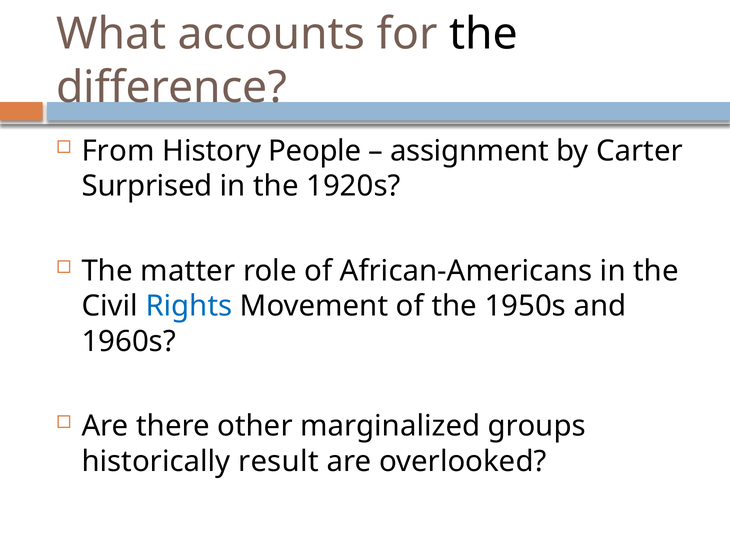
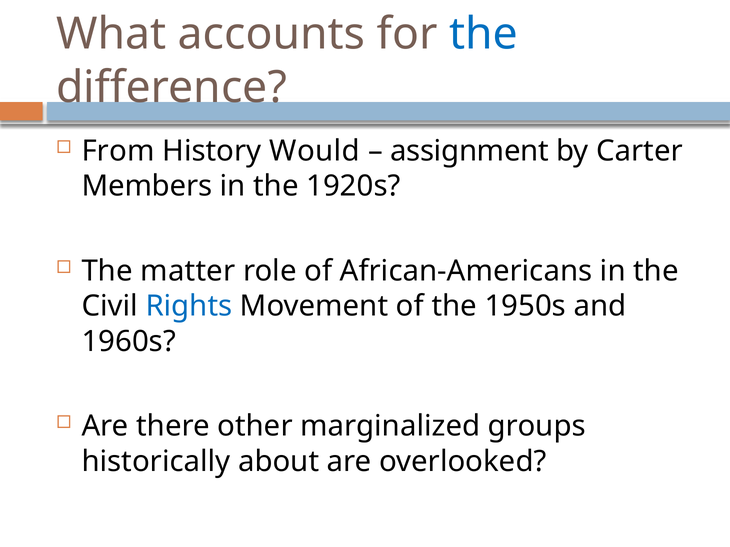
the colour: black -> blue (484, 34)
People: People -> Would (315, 151)
Surprised: Surprised -> Members (147, 186)
result: result -> about (279, 462)
